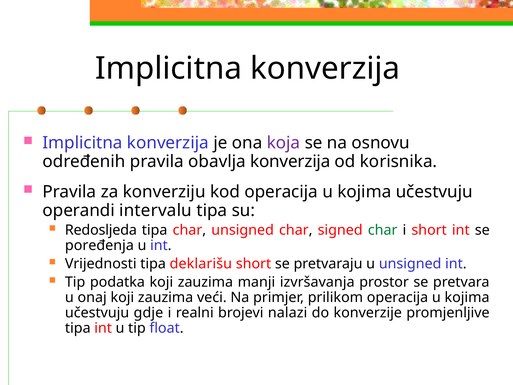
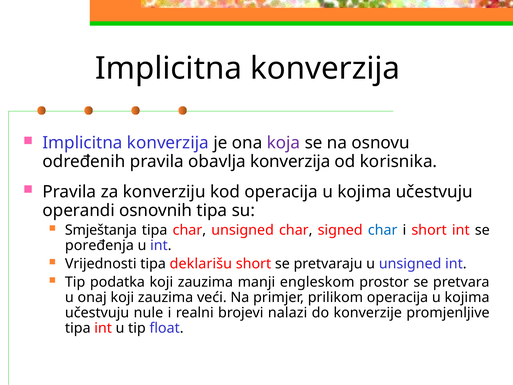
intervalu: intervalu -> osnovnih (156, 210)
Redosljeda: Redosljeda -> Smještanja (101, 230)
char colour: green -> blue (383, 230)
izvršavanja: izvršavanja -> engleskom (317, 282)
gdje: gdje -> nule (148, 313)
